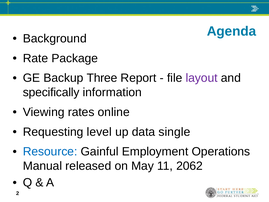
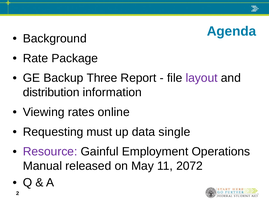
specifically: specifically -> distribution (51, 92)
level: level -> must (99, 132)
Resource colour: blue -> purple (50, 151)
2062: 2062 -> 2072 (190, 166)
